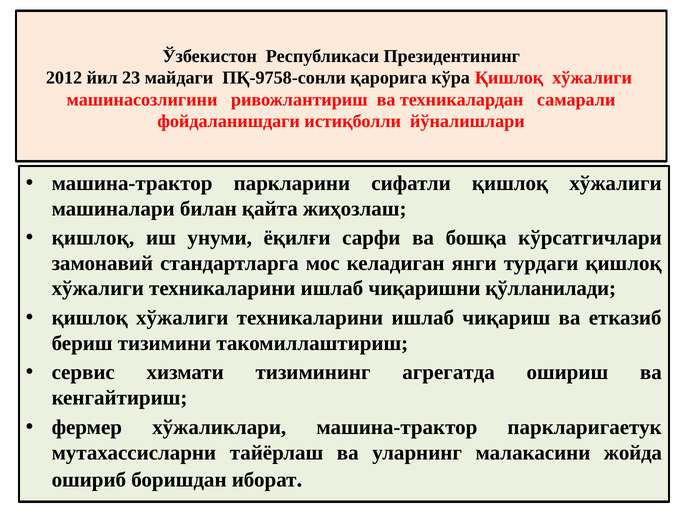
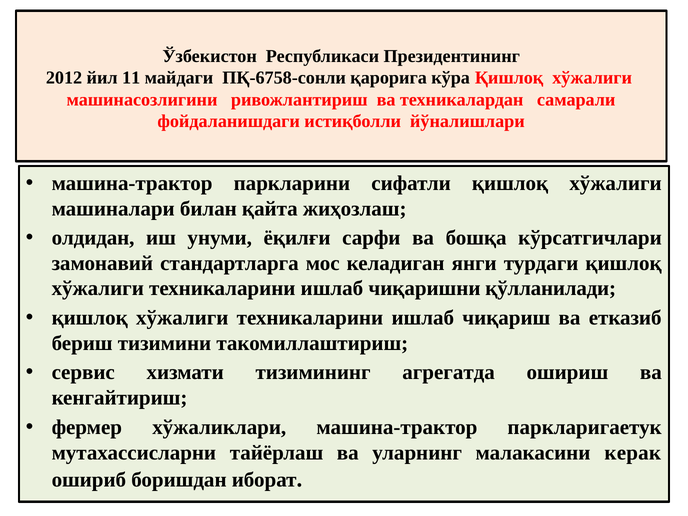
23: 23 -> 11 (131, 78)
ПҚ-9758-сонли: ПҚ-9758-сонли -> ПҚ-6758-сонли (284, 78)
қишлоқ: қишлоқ -> олдидан (93, 238)
жойда: жойда -> керак (633, 453)
